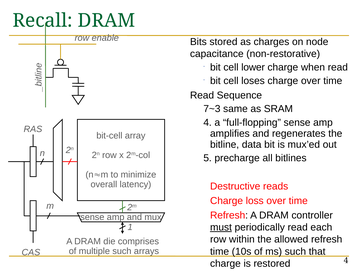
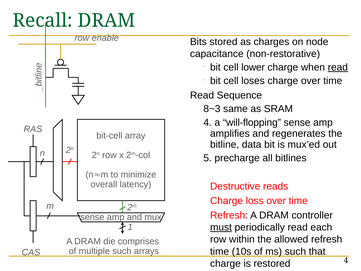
read underline: none -> present (338, 67)
7~3: 7~3 -> 8~3 (212, 109)
full-flopping: full-flopping -> will-flopping (252, 122)
